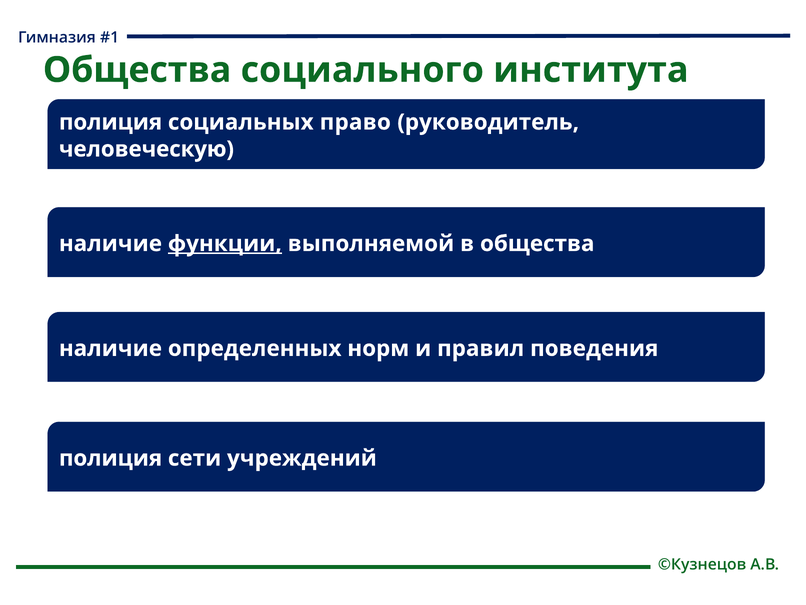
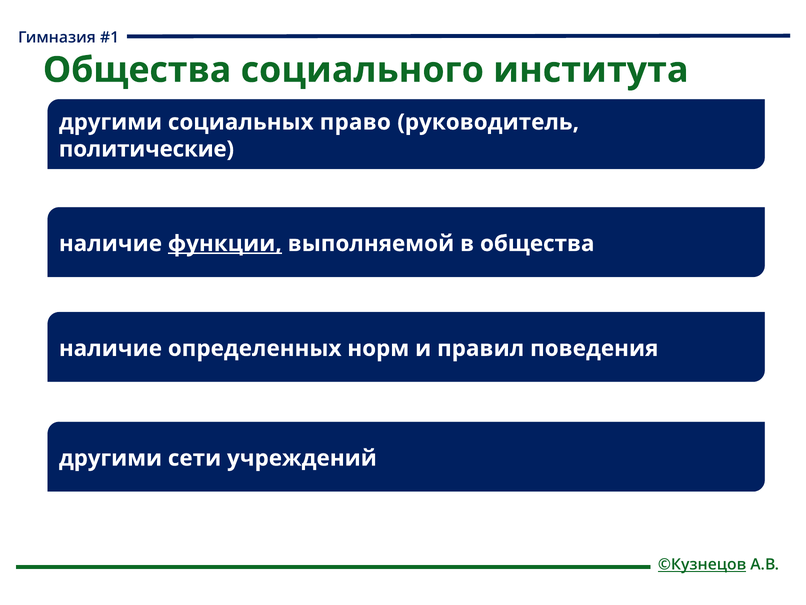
полиция: полиция -> другими (110, 122)
человеческую: человеческую -> политические (146, 149)
полиция: полиция -> другими (110, 458)
©Кузнецов underline: none -> present (702, 564)
